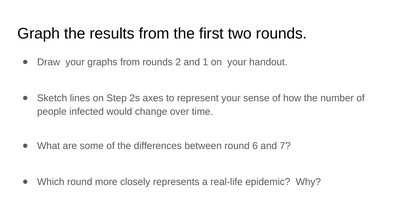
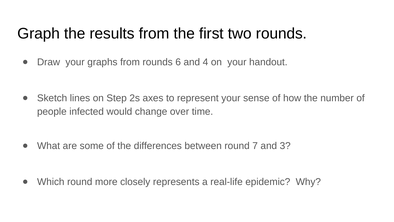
2: 2 -> 6 (178, 62)
1: 1 -> 4 (205, 62)
6: 6 -> 7 (255, 146)
7: 7 -> 3 (285, 146)
